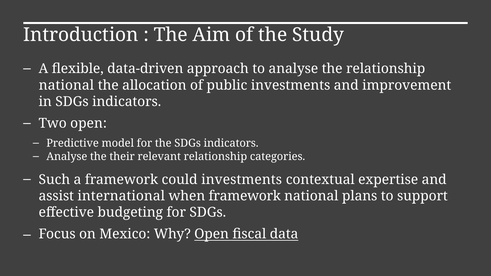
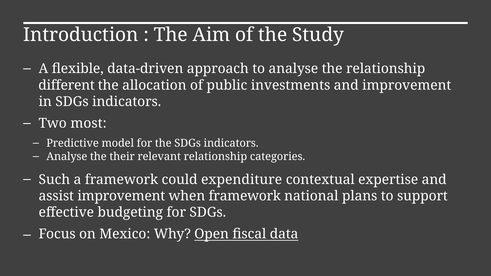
national: national -> different (67, 85)
Two open: open -> most (89, 123)
could investments: investments -> expenditure (242, 180)
assist international: international -> improvement (121, 196)
